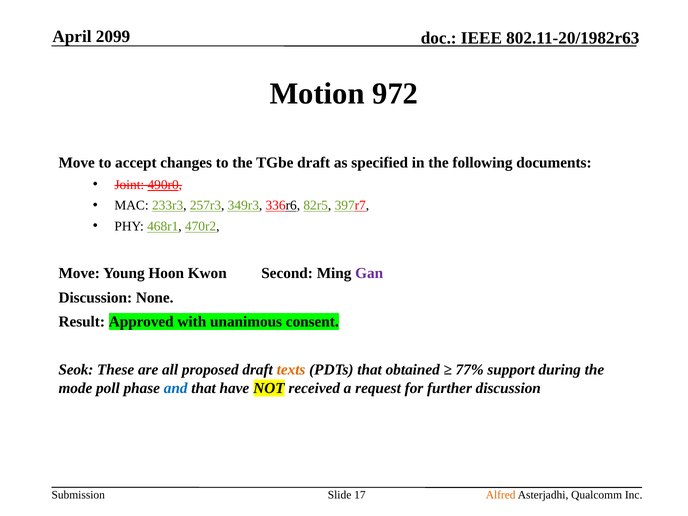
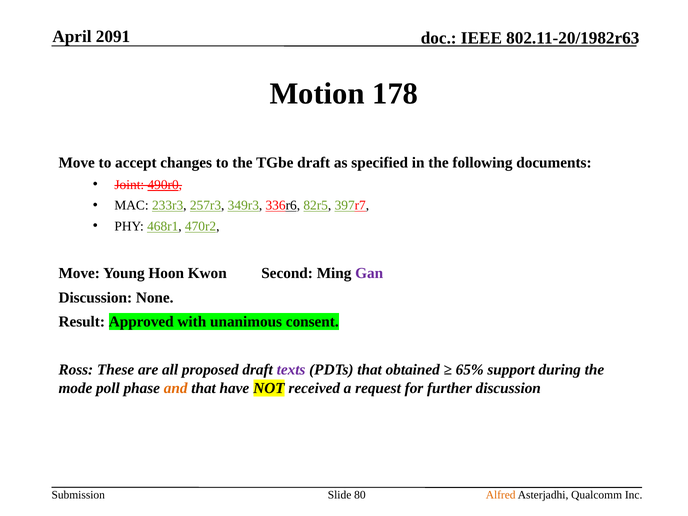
2099: 2099 -> 2091 (113, 36)
972: 972 -> 178 (395, 94)
Seok: Seok -> Ross (76, 370)
texts colour: orange -> purple (291, 370)
77%: 77% -> 65% (470, 370)
and colour: blue -> orange (176, 388)
17: 17 -> 80 (360, 495)
